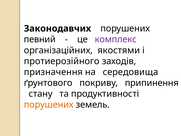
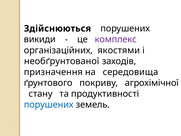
Законодавчих: Законодавчих -> Здійснюються (57, 28)
певний: певний -> викиди (40, 39)
протиерозійного: протиерозійного -> необґрунтованої (62, 61)
припинення: припинення -> агрохімічної (152, 83)
порушених colour: orange -> blue (49, 105)
